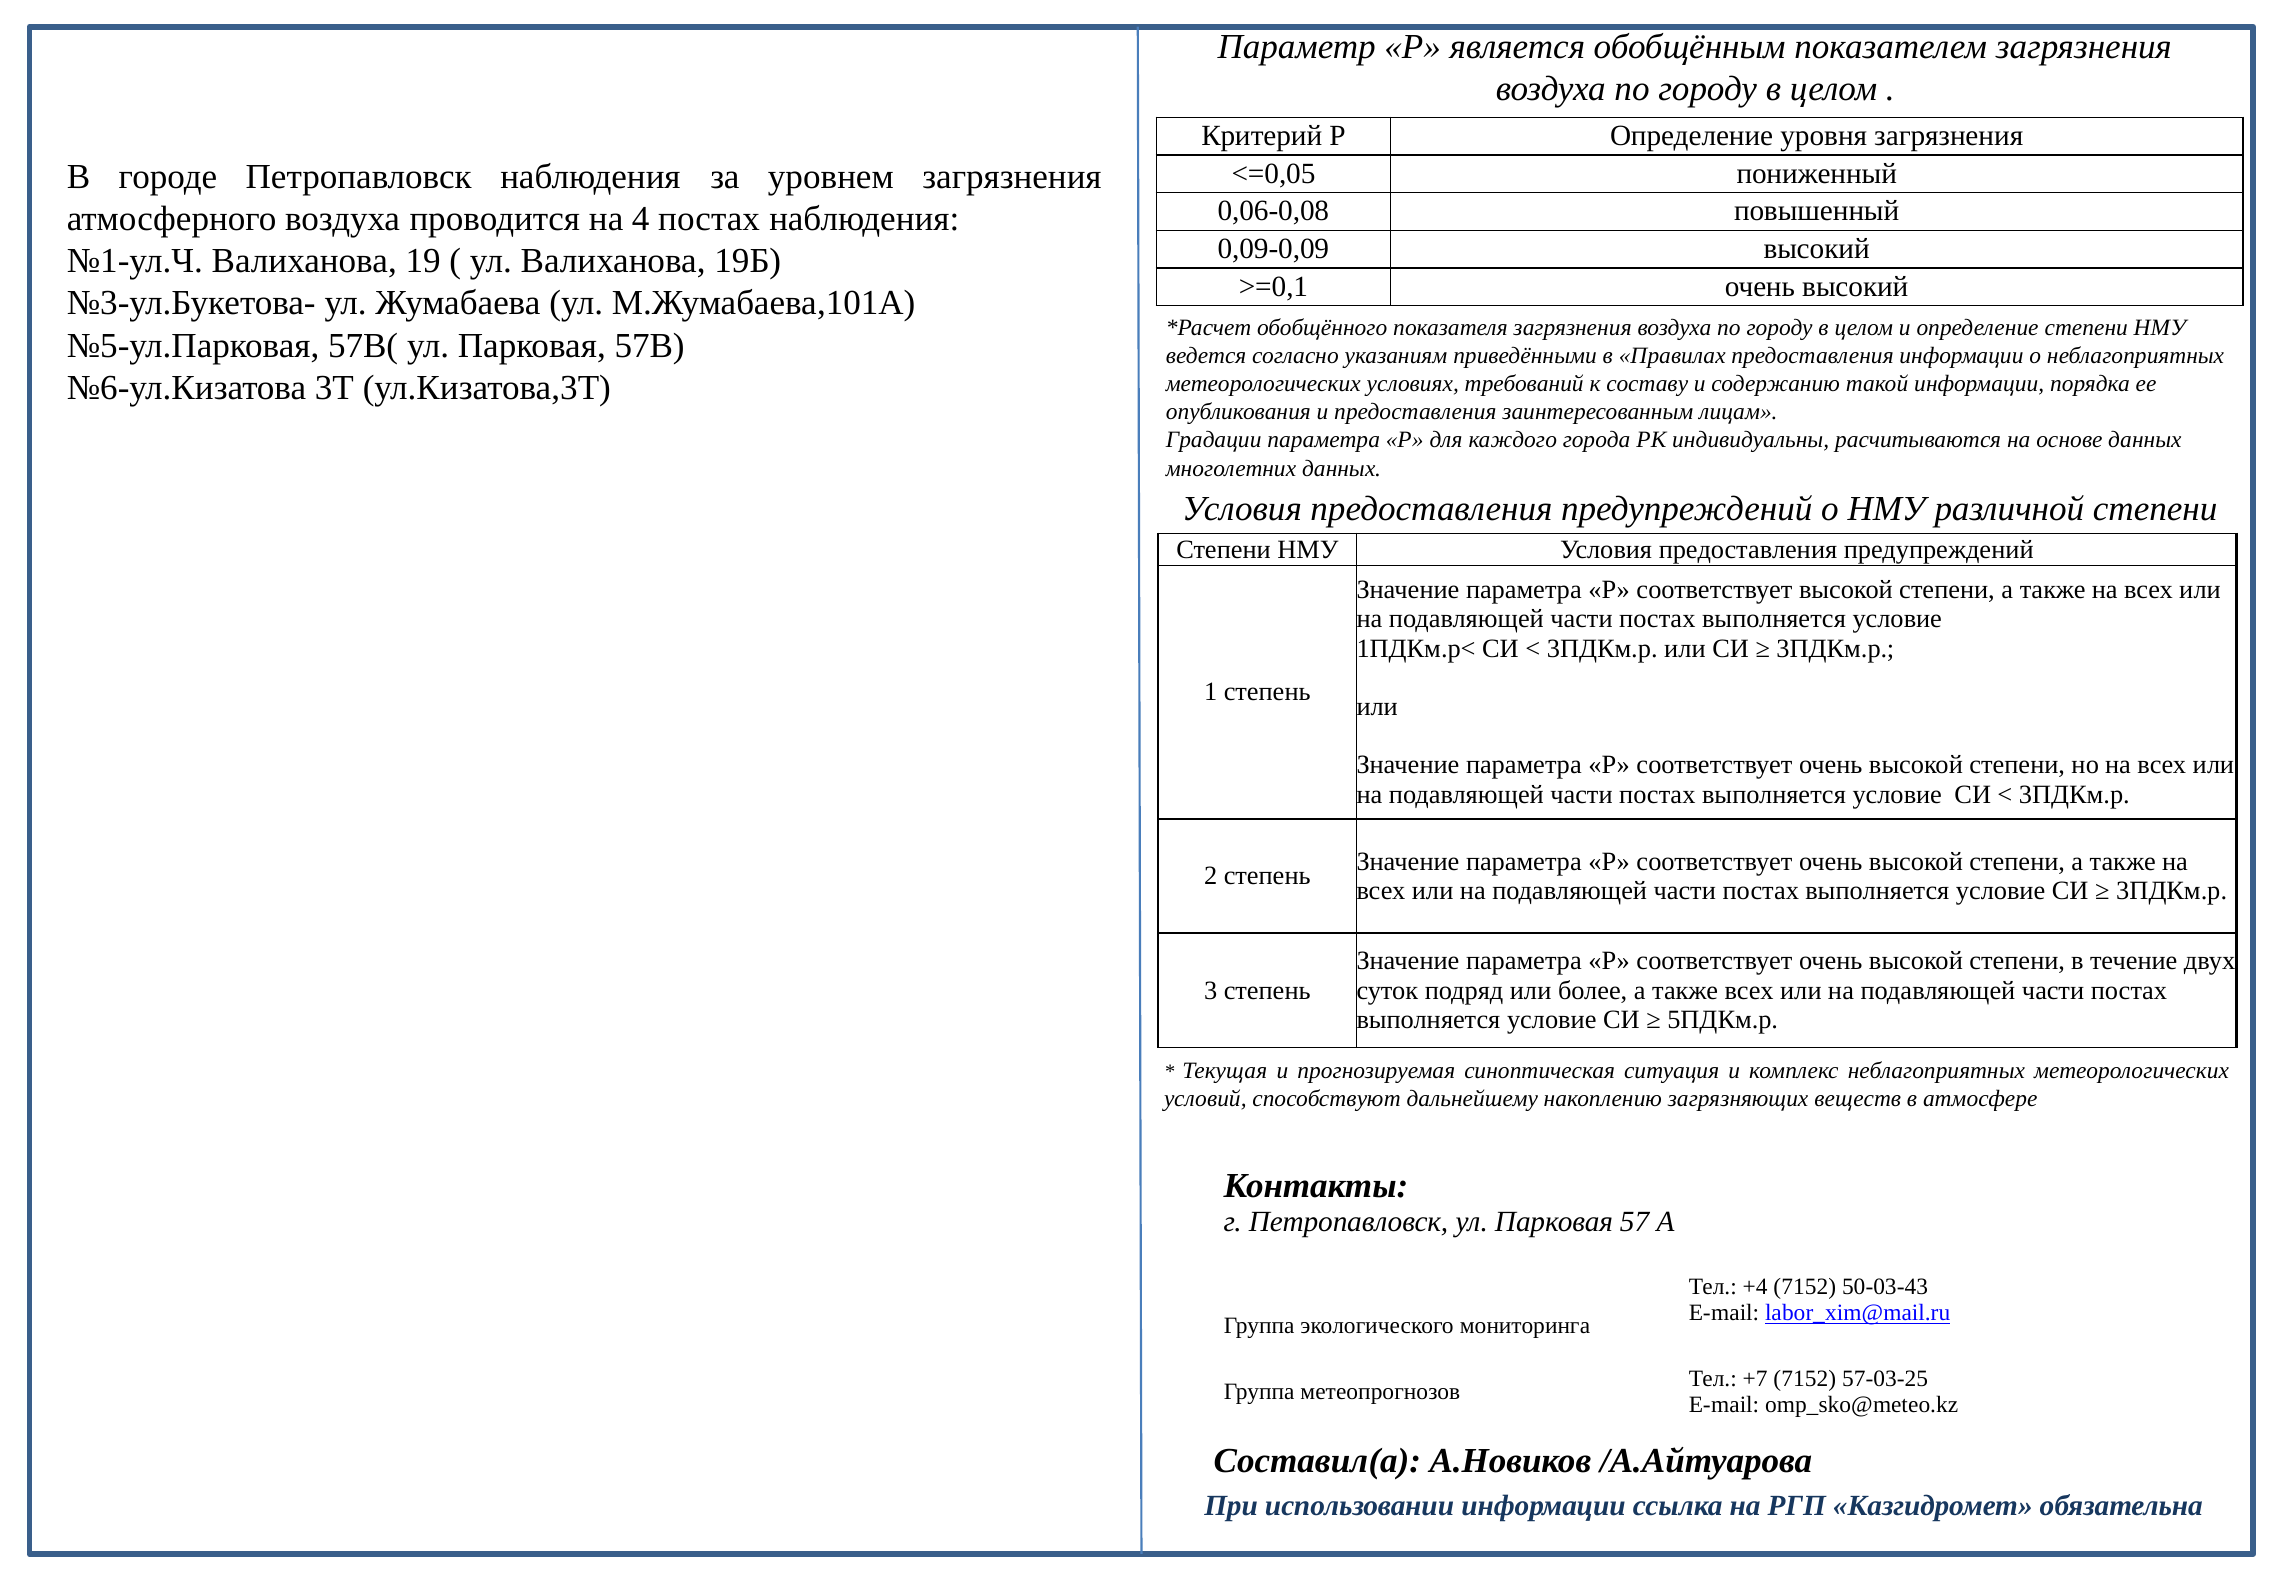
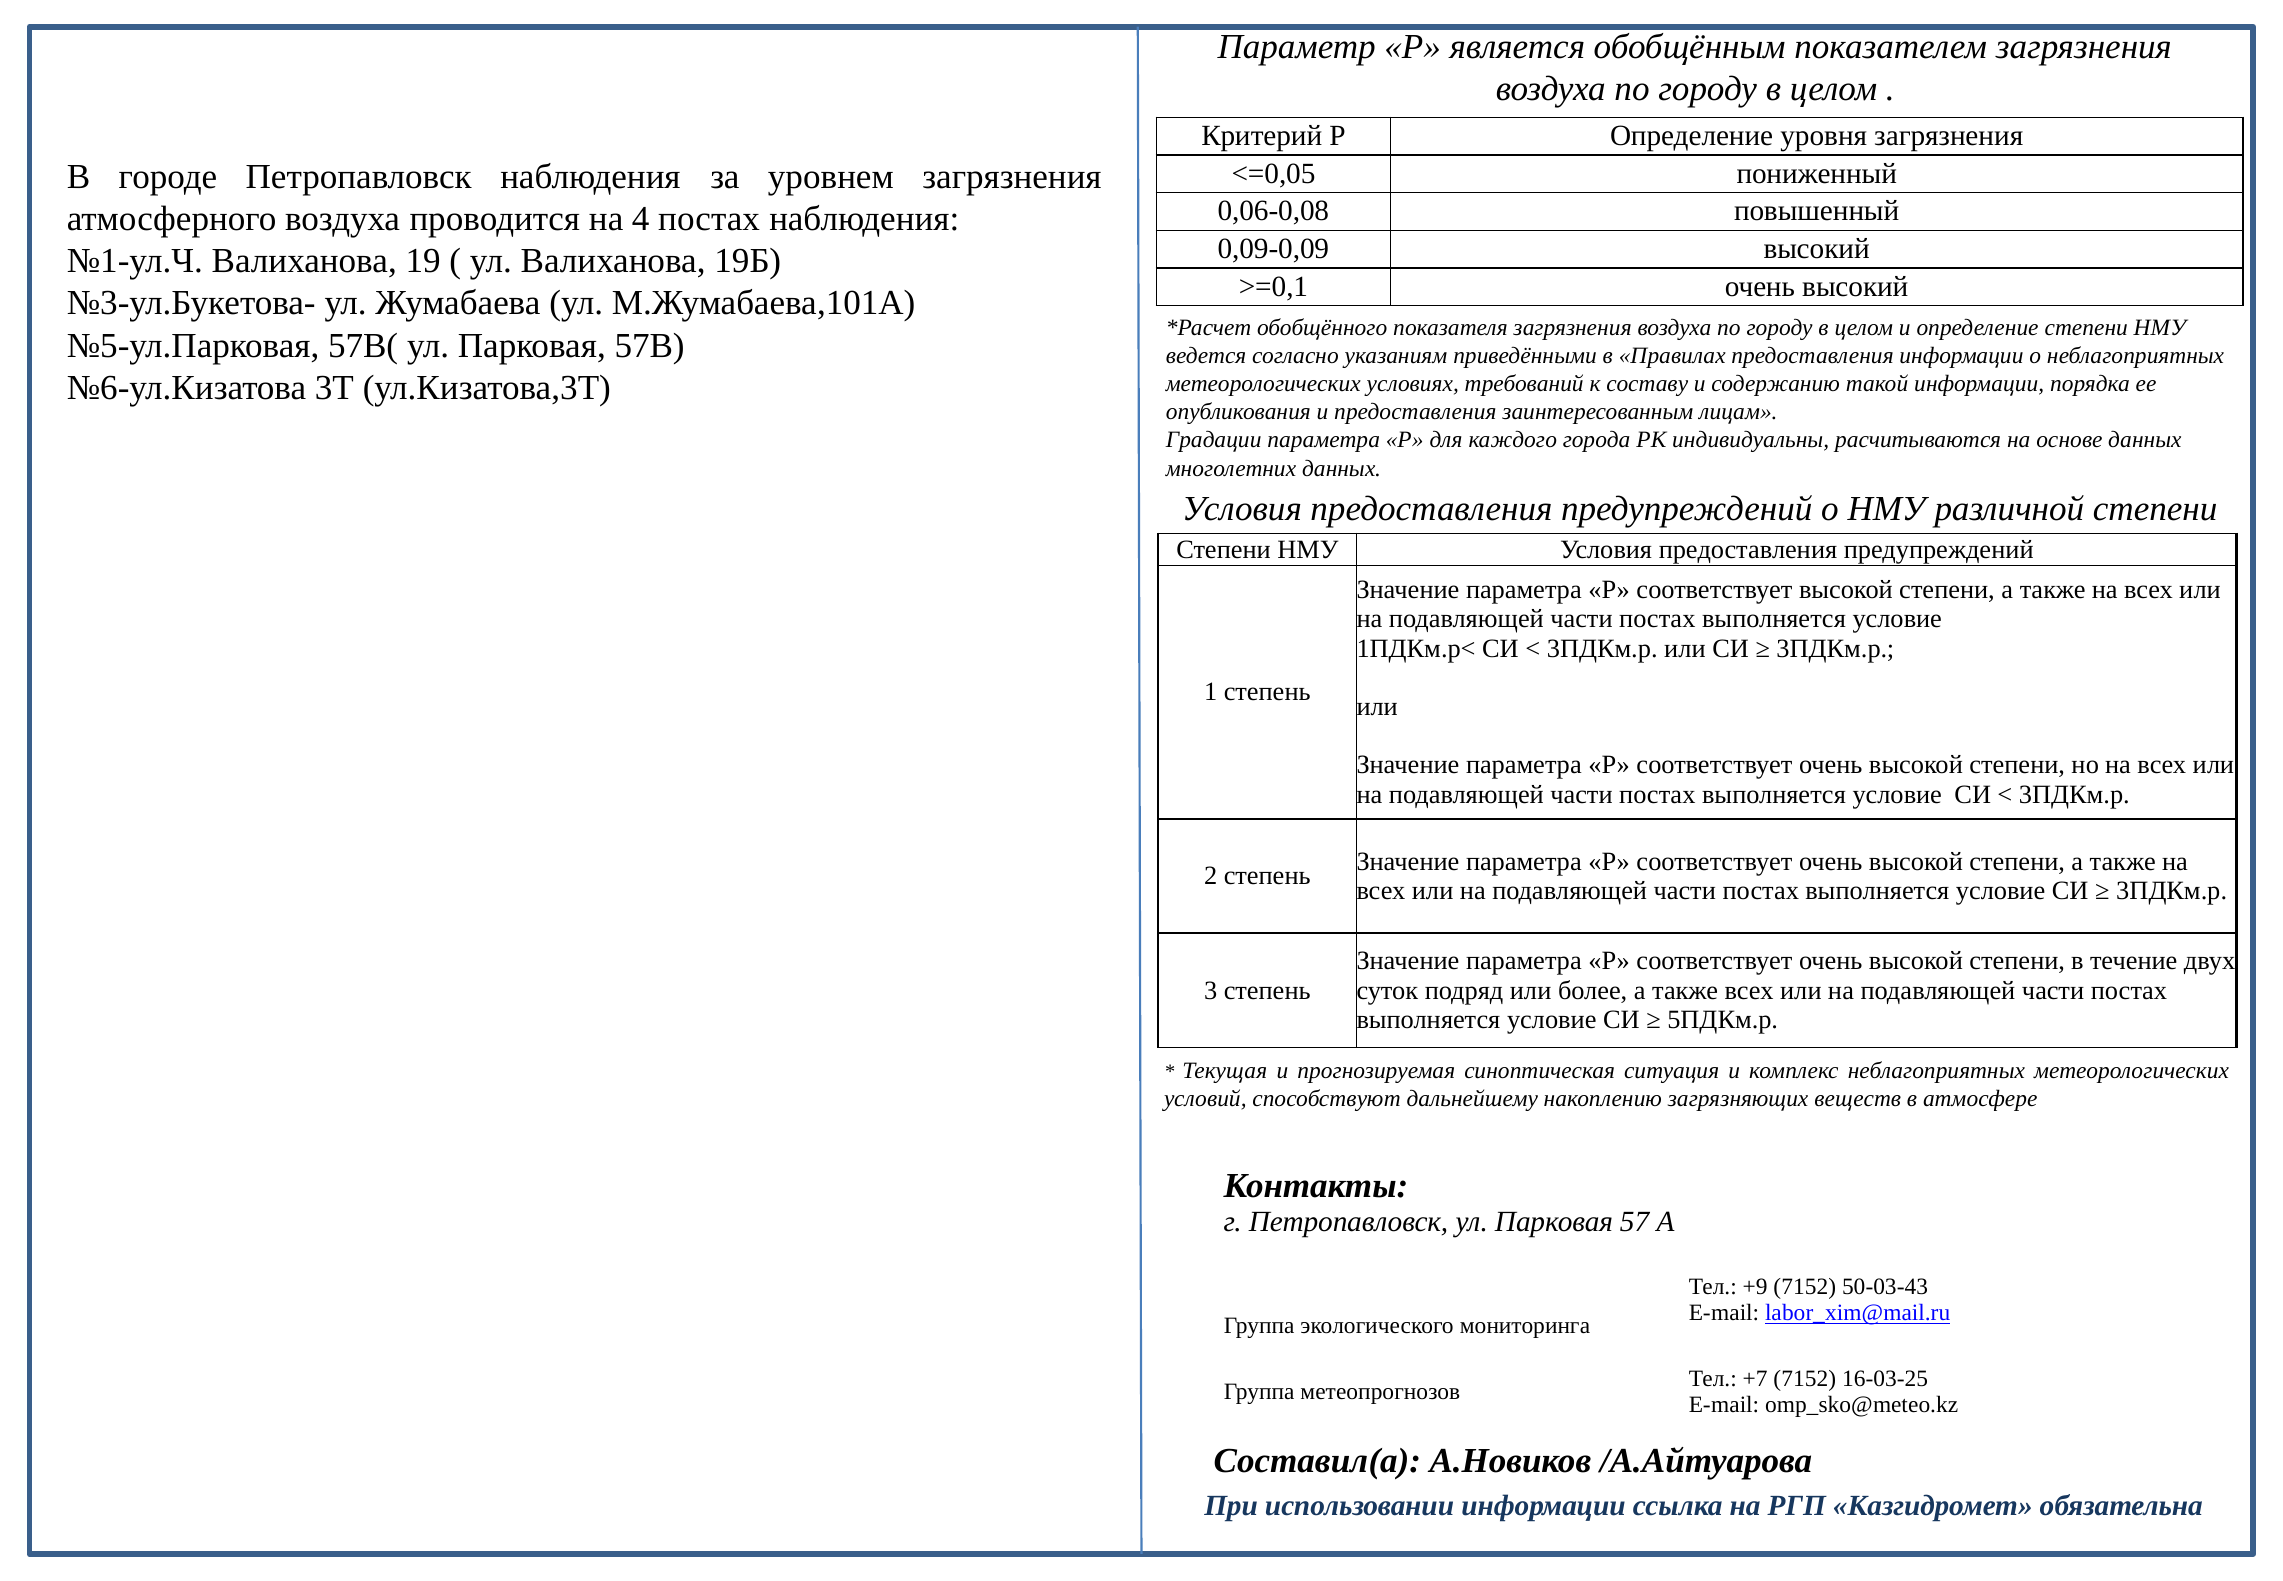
+4: +4 -> +9 (1755, 1287)
57-03-25: 57-03-25 -> 16-03-25 (1885, 1378)
